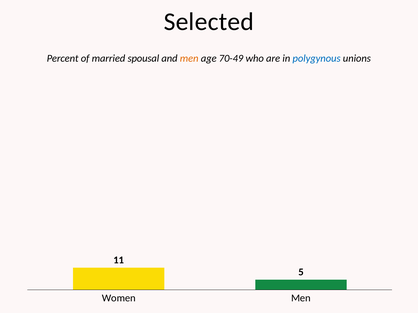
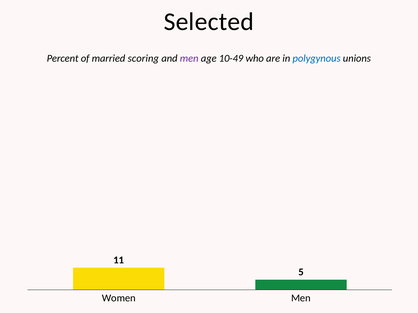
spousal: spousal -> scoring (143, 58)
men colour: orange -> purple (189, 58)
70-49: 70-49 -> 10-49 (231, 58)
